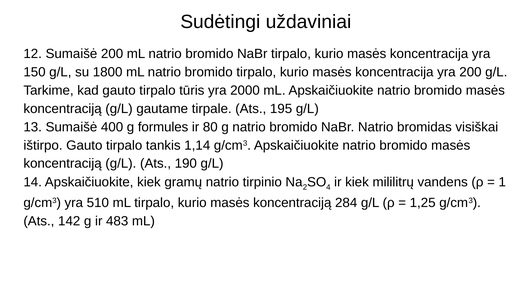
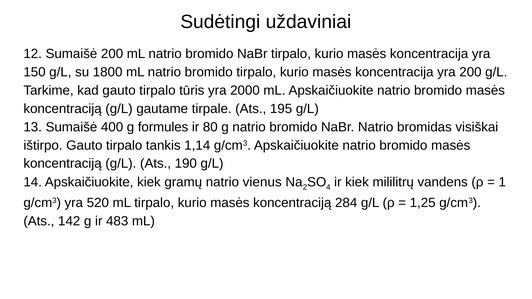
tirpinio: tirpinio -> vienus (262, 182)
510: 510 -> 520 (98, 203)
